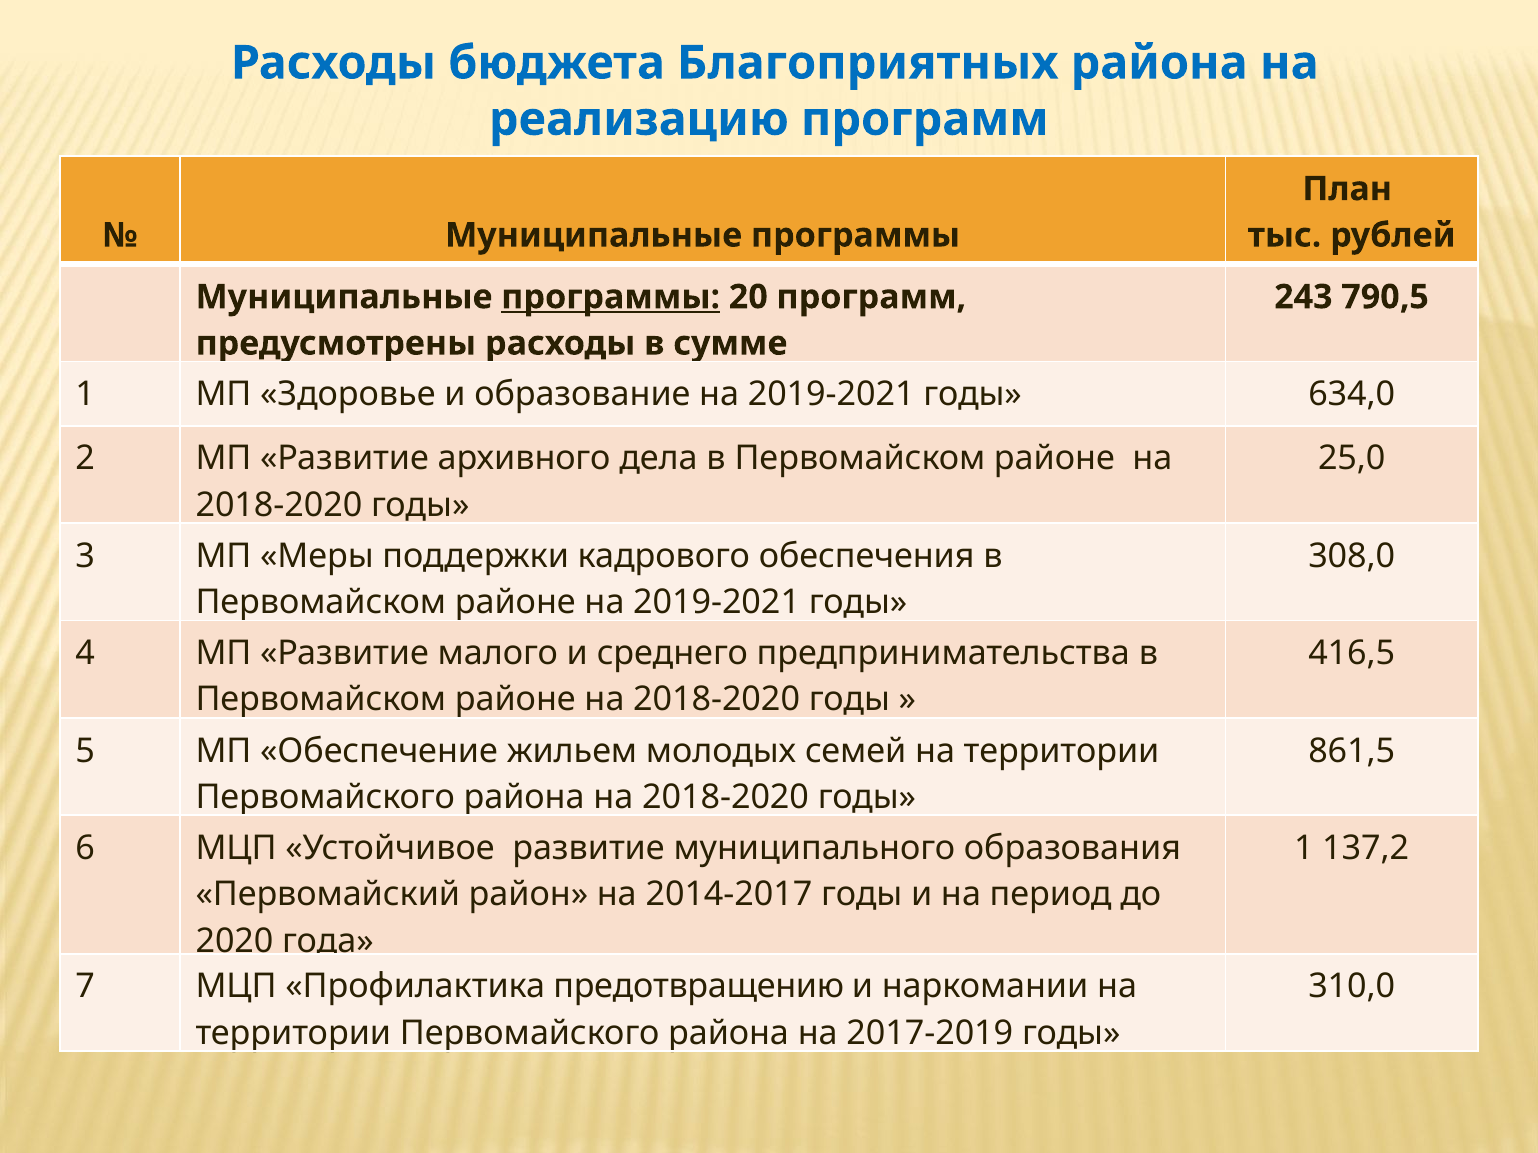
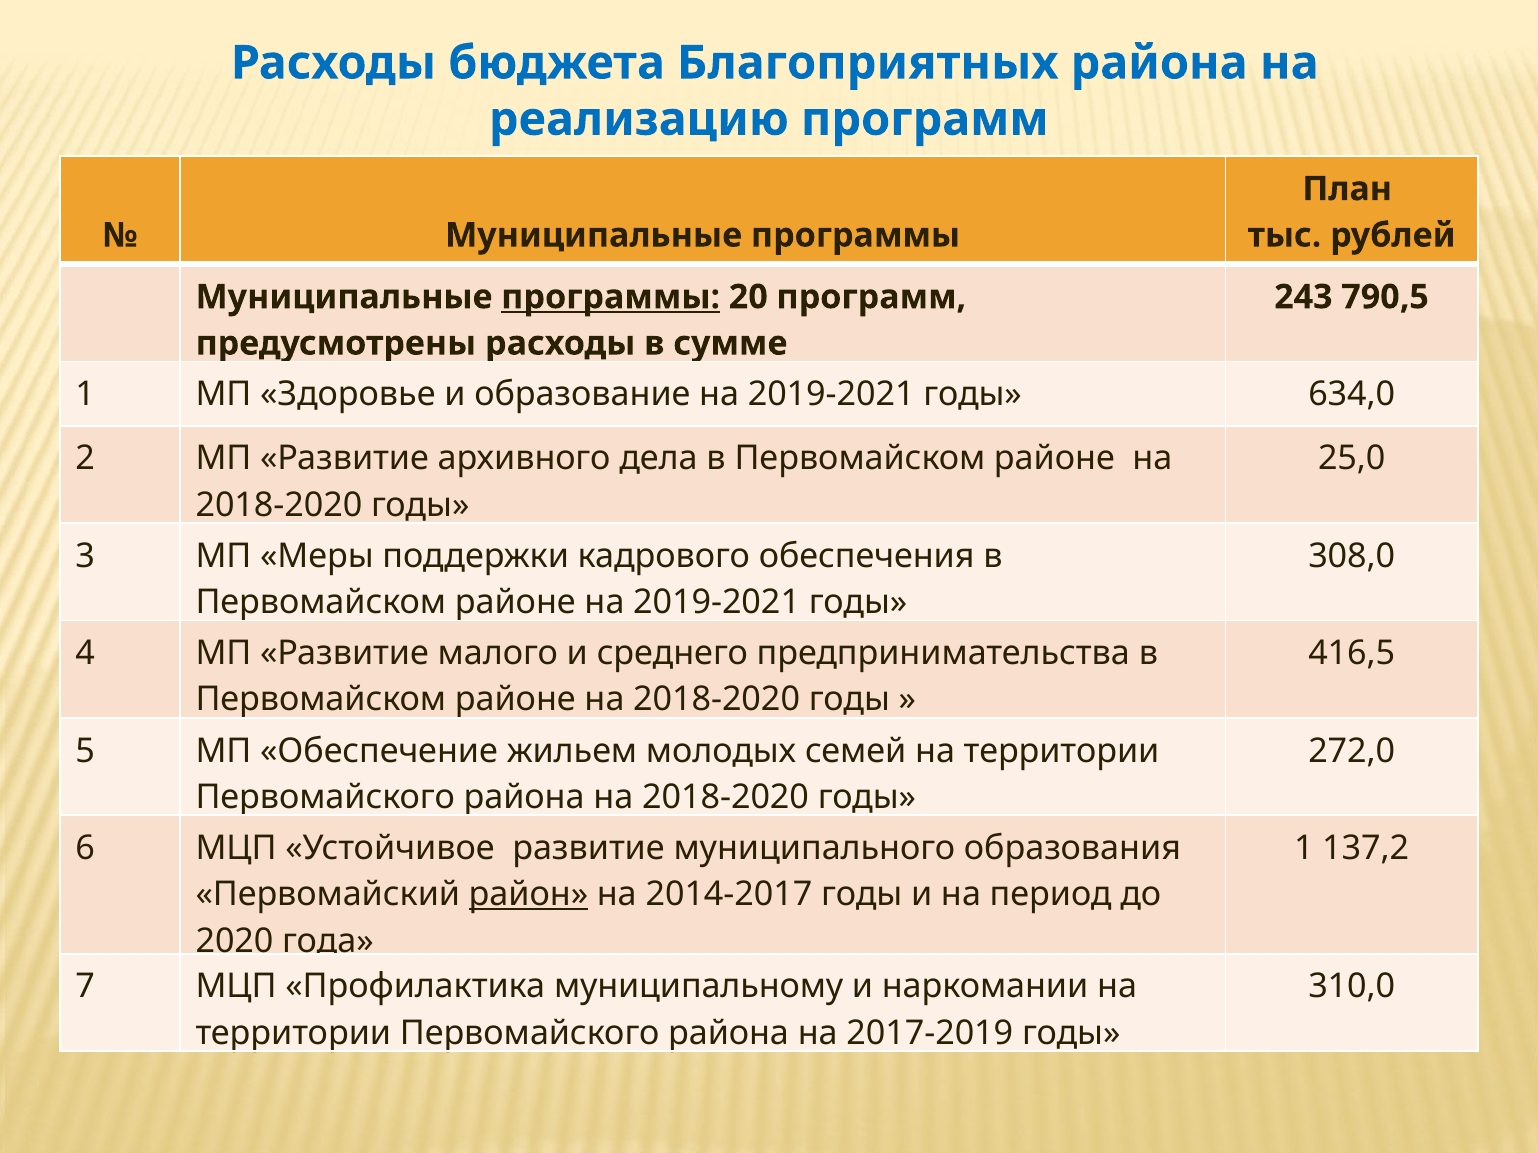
861,5: 861,5 -> 272,0 (1352, 751)
район underline: none -> present (528, 895)
предотвращению: предотвращению -> муниципальному (699, 987)
